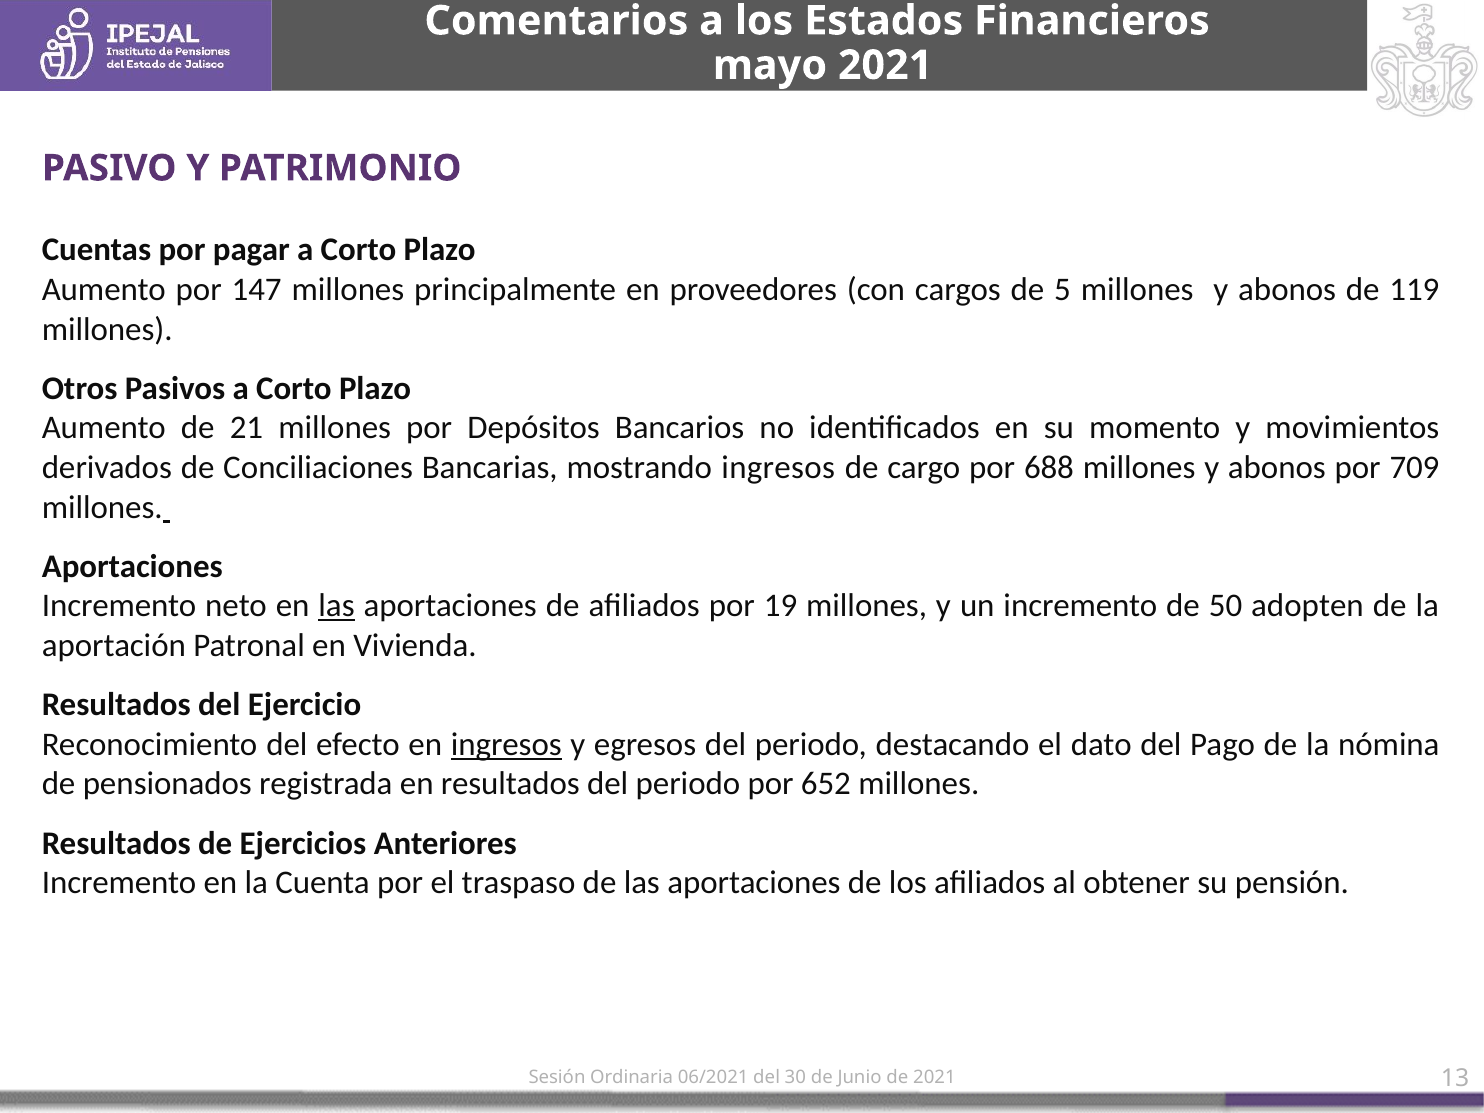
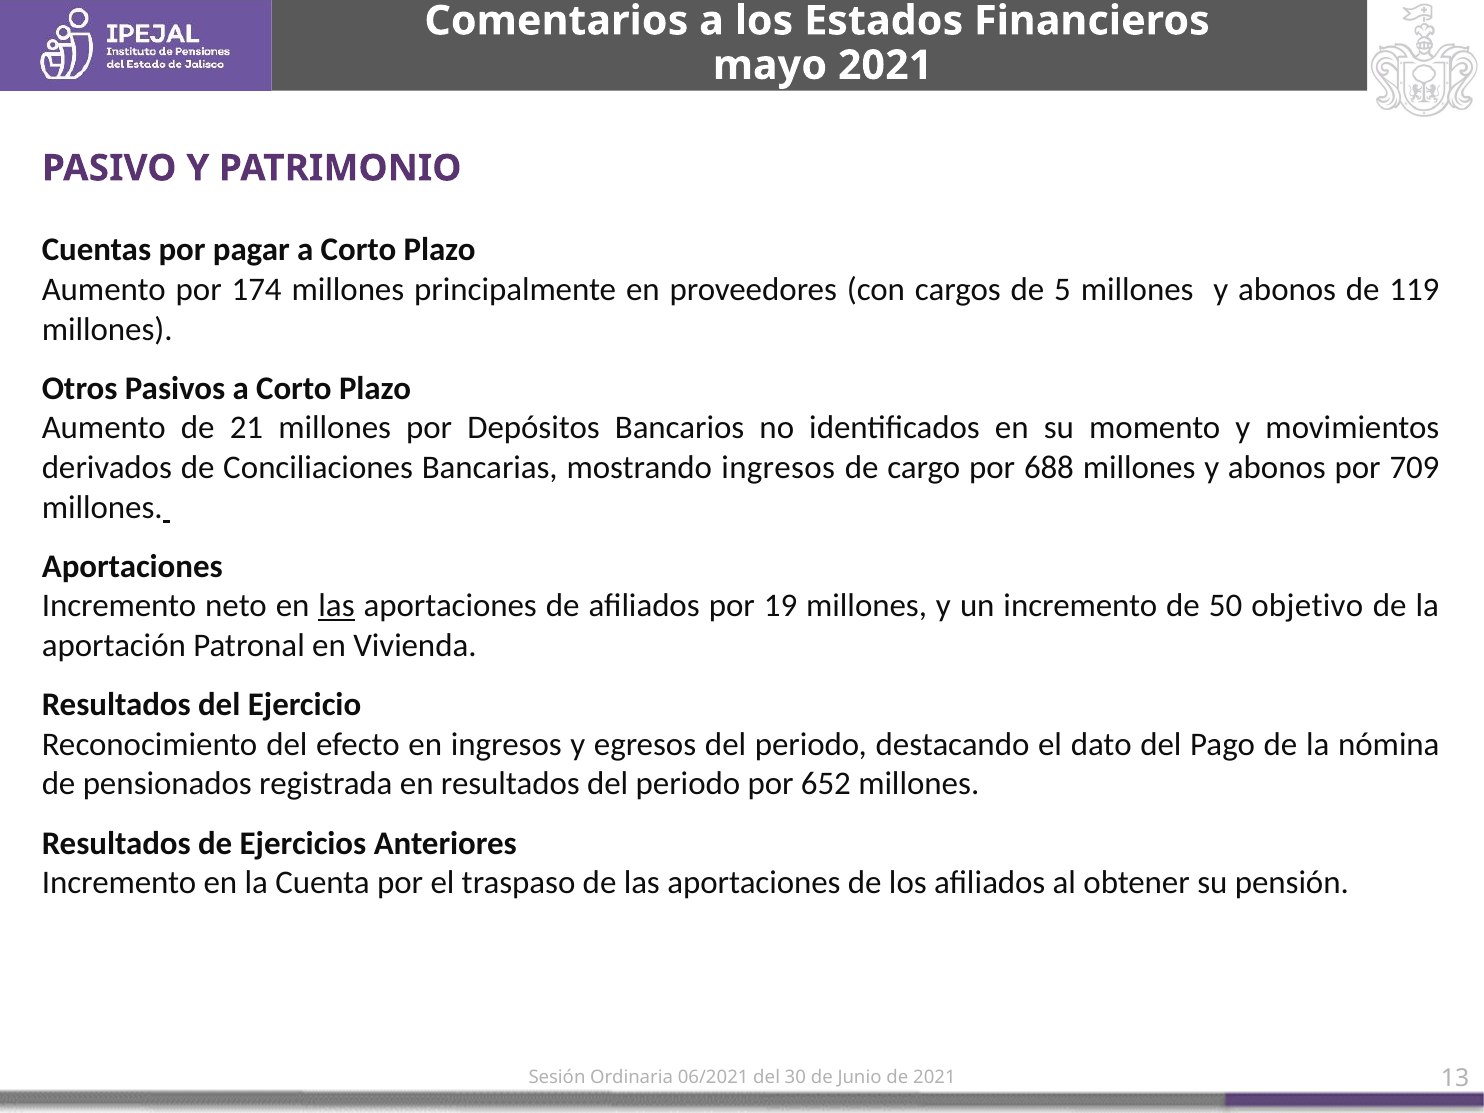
147: 147 -> 174 (257, 290)
adopten: adopten -> objetivo (1307, 606)
ingresos underline: present -> none (506, 744)
